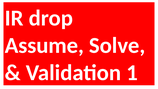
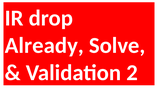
Assume: Assume -> Already (44, 45)
1: 1 -> 2 (132, 73)
